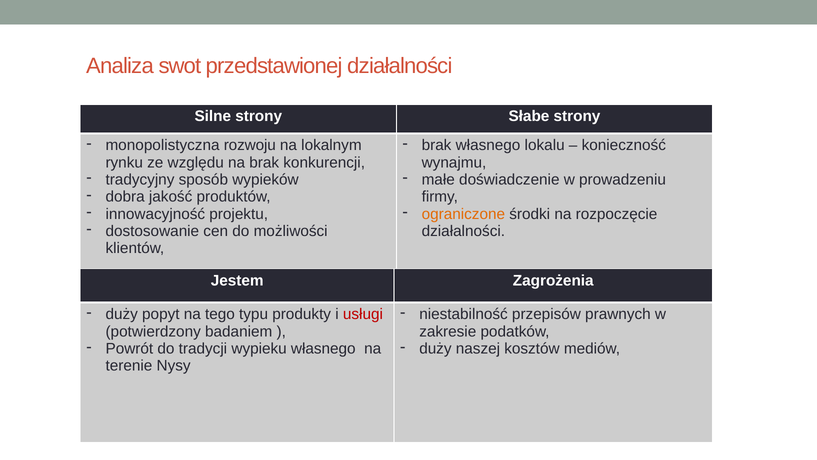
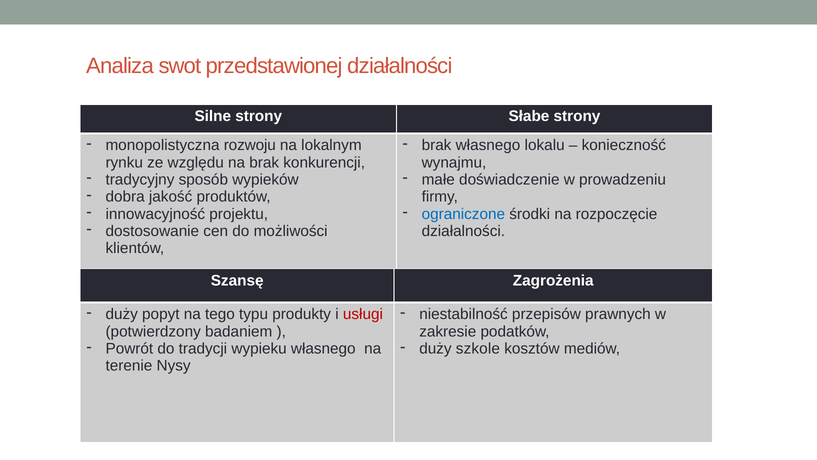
ograniczone colour: orange -> blue (463, 214)
Jestem: Jestem -> Szansę (237, 280)
naszej: naszej -> szkole (478, 348)
